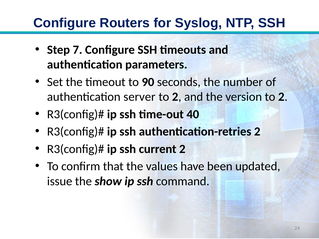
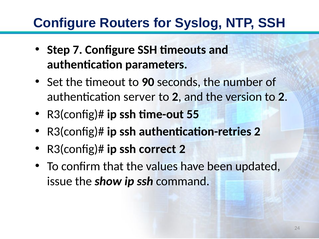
40: 40 -> 55 (193, 114)
current: current -> correct (158, 149)
